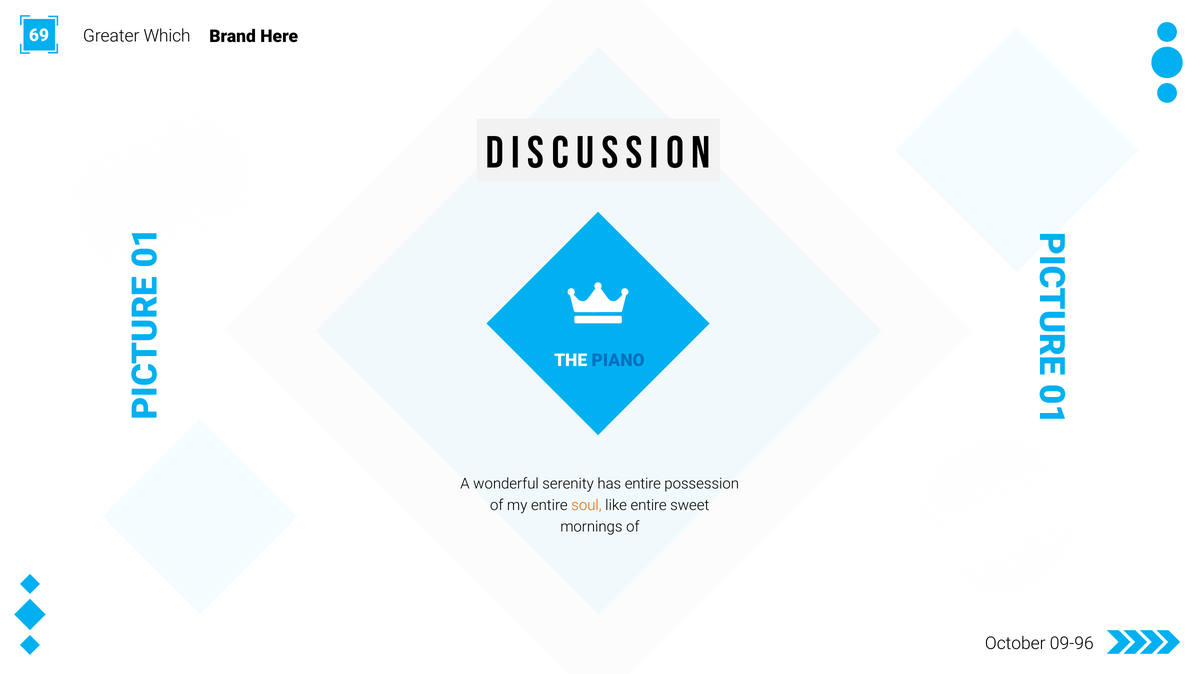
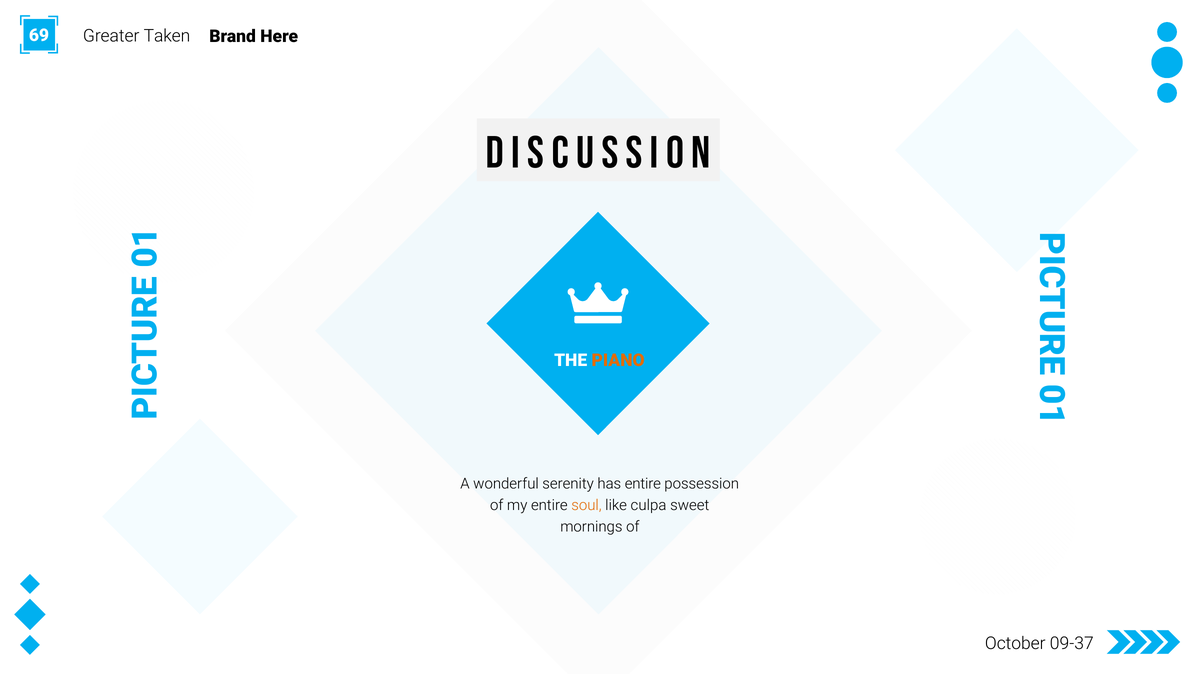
Which: Which -> Taken (167, 36)
PIANO colour: blue -> orange (618, 360)
like entire: entire -> culpa (649, 505)
09-96: 09-96 -> 09-37 (1072, 643)
